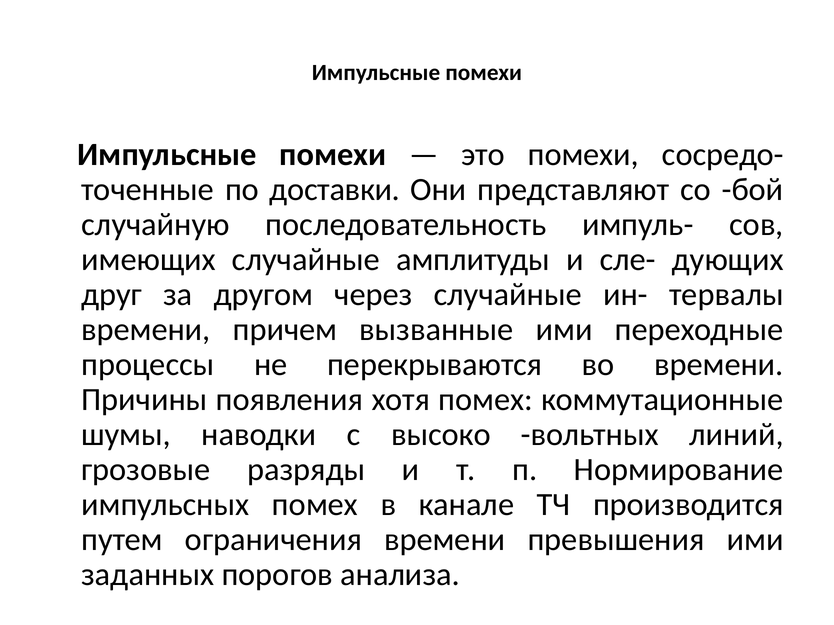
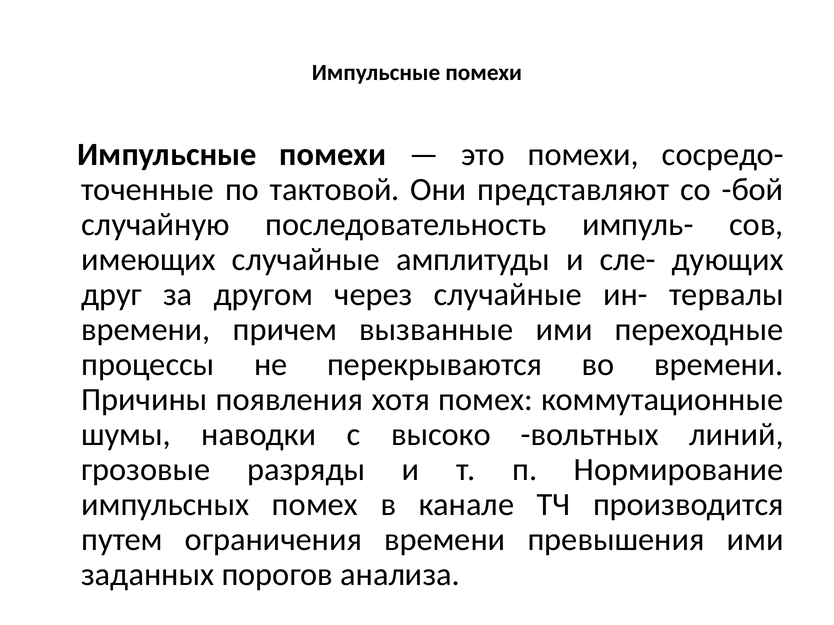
доставки: доставки -> тактовой (335, 190)
